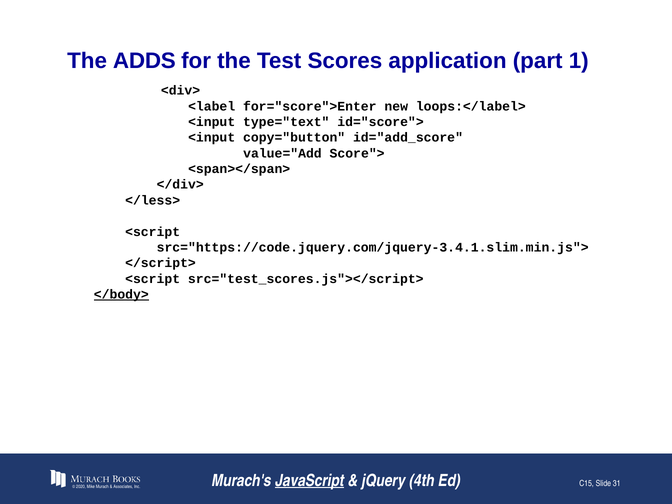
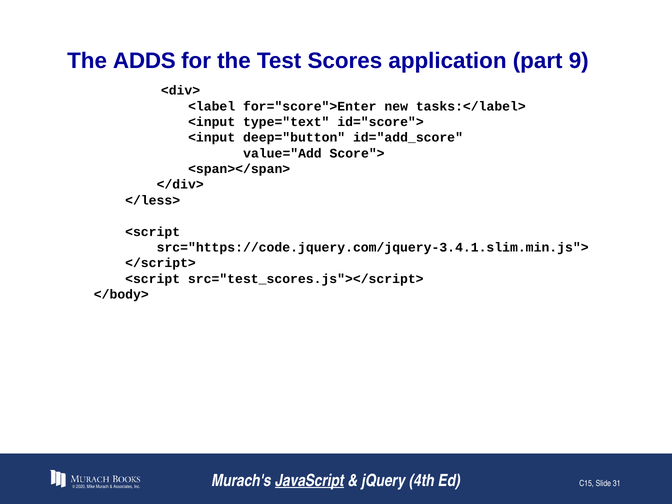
1: 1 -> 9 (579, 61)
loops:</label>: loops:</label> -> tasks:</label> (471, 106)
copy="button: copy="button -> deep="button (294, 138)
</body> underline: present -> none (121, 294)
